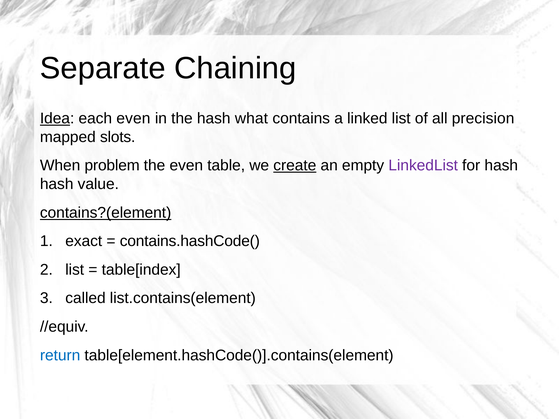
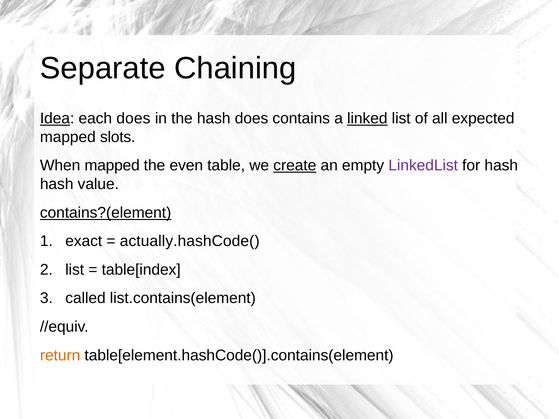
each even: even -> does (133, 118)
hash what: what -> does (252, 118)
linked underline: none -> present (367, 118)
precision: precision -> expected (483, 118)
When problem: problem -> mapped (112, 166)
contains.hashCode(: contains.hashCode( -> actually.hashCode( (190, 241)
return colour: blue -> orange (60, 355)
